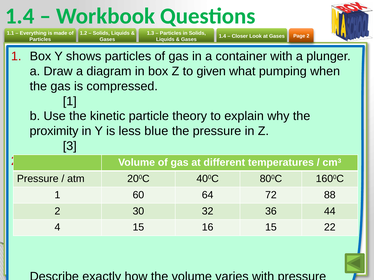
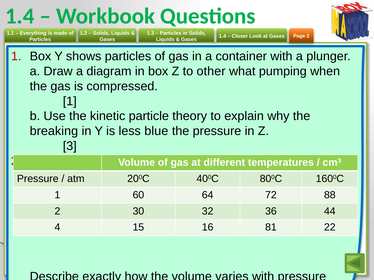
given: given -> other (211, 71)
proximity: proximity -> breaking (54, 131)
16 15: 15 -> 81 (271, 228)
